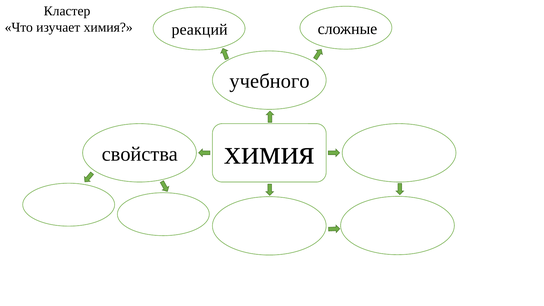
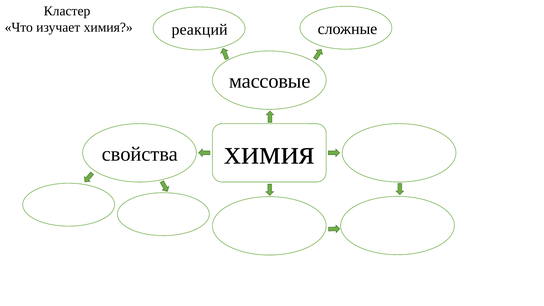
учебного: учебного -> массовые (270, 81)
